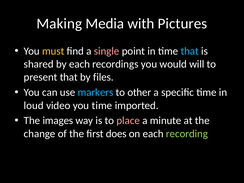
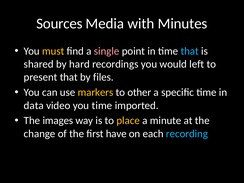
Making: Making -> Sources (59, 24)
Pictures: Pictures -> Minutes (183, 24)
by each: each -> hard (79, 64)
will: will -> left (197, 64)
markers colour: light blue -> yellow (96, 92)
loud: loud -> data (34, 105)
place colour: pink -> yellow (128, 121)
does: does -> have (116, 134)
recording colour: light green -> light blue (187, 134)
